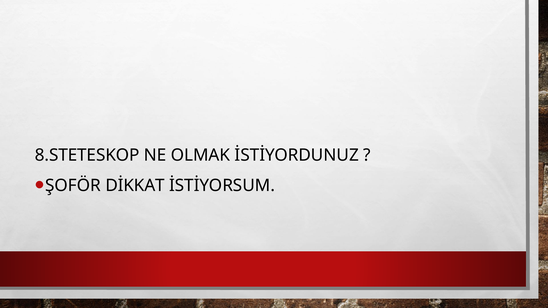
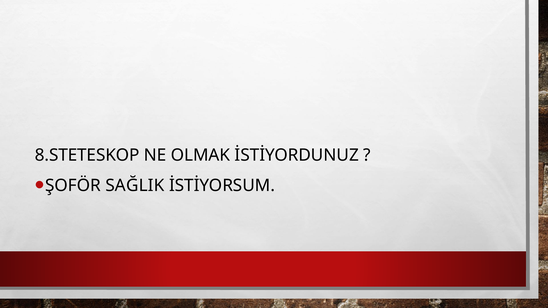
DİKKAT: DİKKAT -> SAĞLIK (135, 186)
